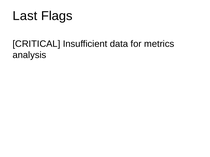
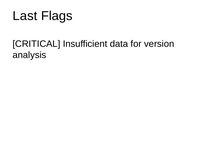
metrics: metrics -> version (159, 44)
